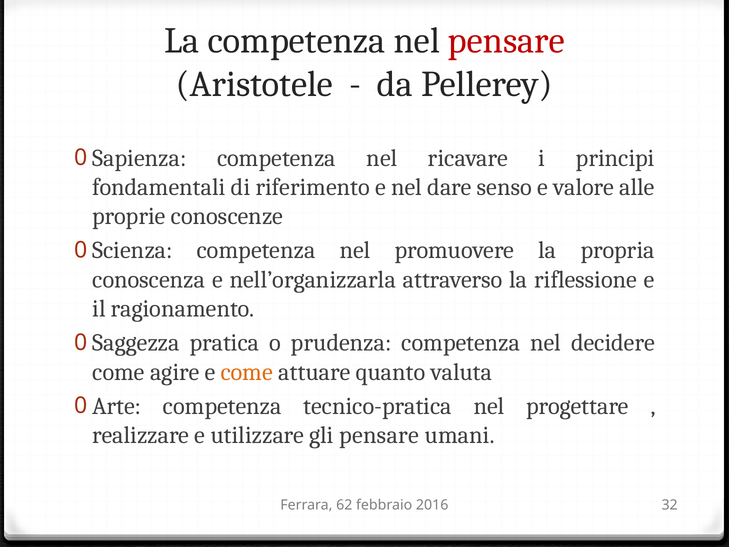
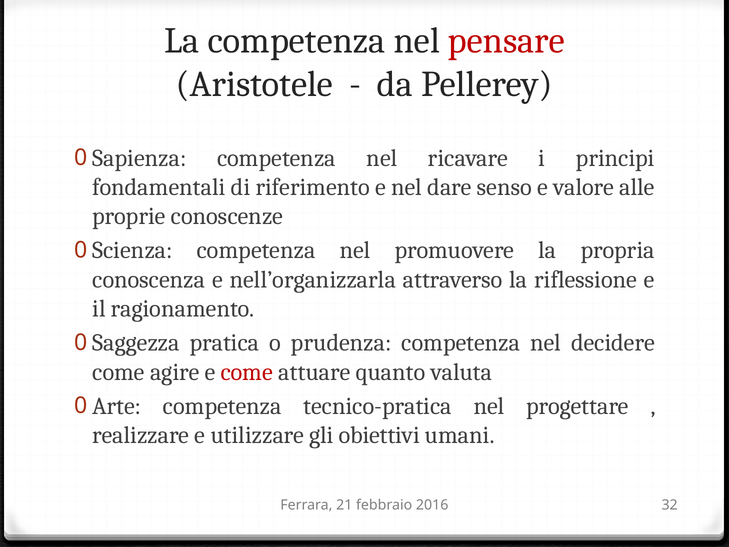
come colour: orange -> red (247, 372)
gli pensare: pensare -> obiettivi (379, 435)
62: 62 -> 21 (344, 505)
